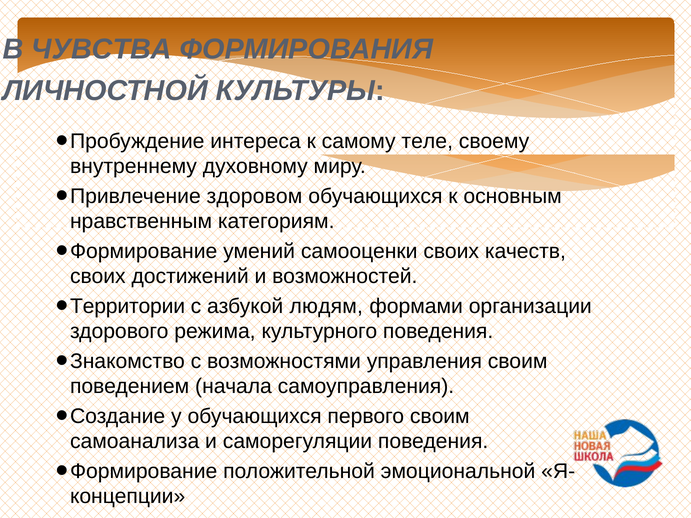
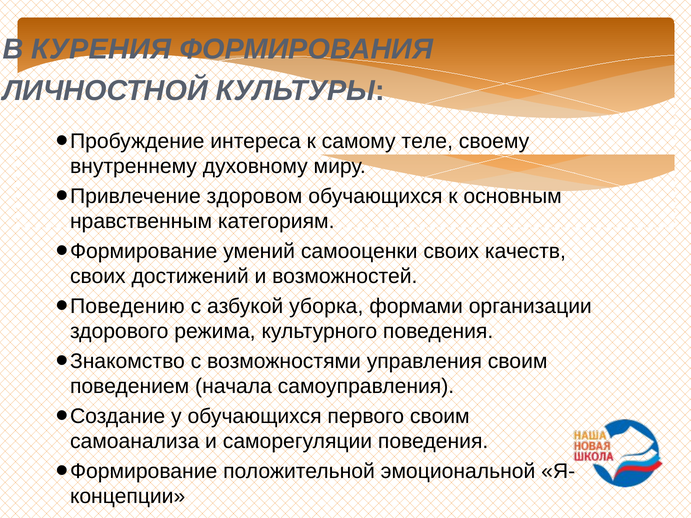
ЧУВСТВА: ЧУВСТВА -> КУРЕНИЯ (101, 49)
Территории: Территории -> Поведению (127, 306)
людям: людям -> уборка (326, 306)
